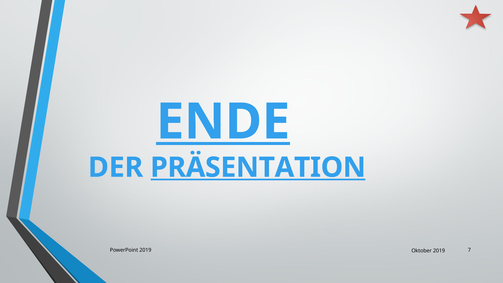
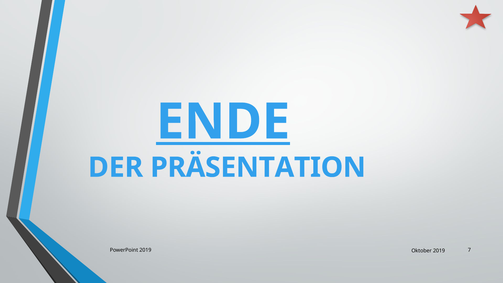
PRÄSENTATION underline: present -> none (258, 167)
